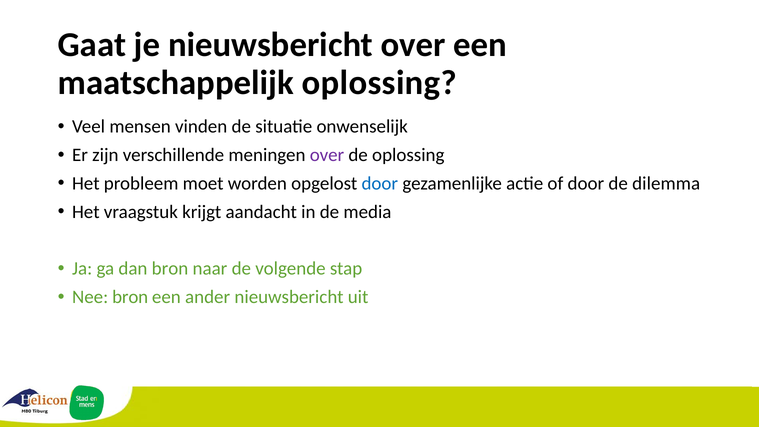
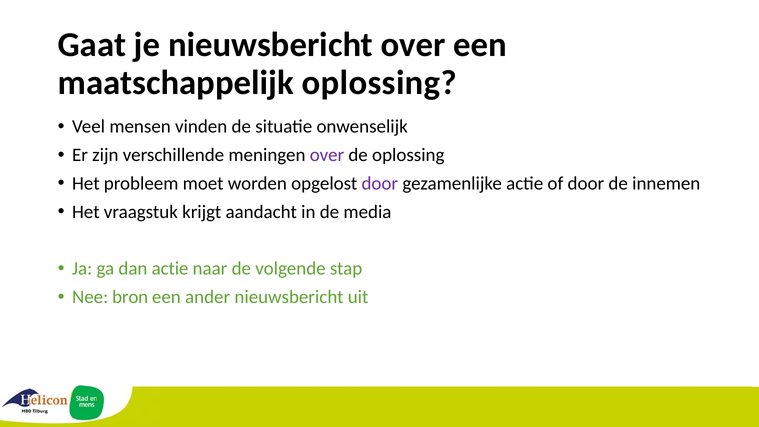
door colour: blue -> purple (380, 183)
dilemma: dilemma -> innemen (666, 183)
dan bron: bron -> actie (170, 269)
